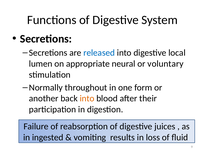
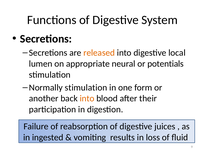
released colour: blue -> orange (99, 53)
voluntary: voluntary -> potentials (166, 64)
Normally throughout: throughout -> stimulation (86, 87)
